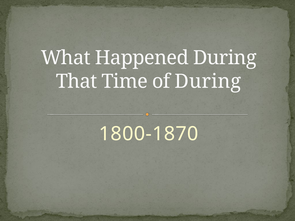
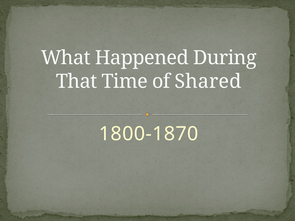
of During: During -> Shared (208, 82)
